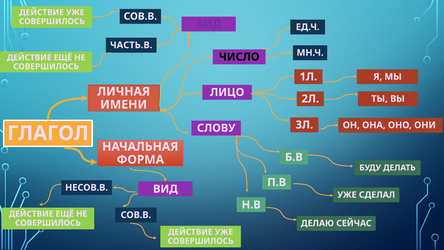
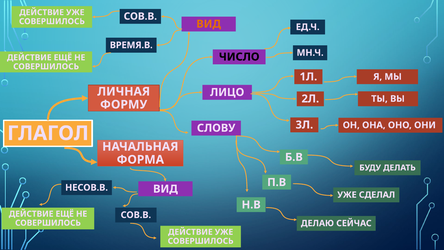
ВИД colour: purple -> orange (209, 24)
ЧАСТЬ.В: ЧАСТЬ.В -> ВРЕМЯ.В (131, 45)
ИМЕНИ: ИМЕНИ -> ФОРМУ (124, 104)
